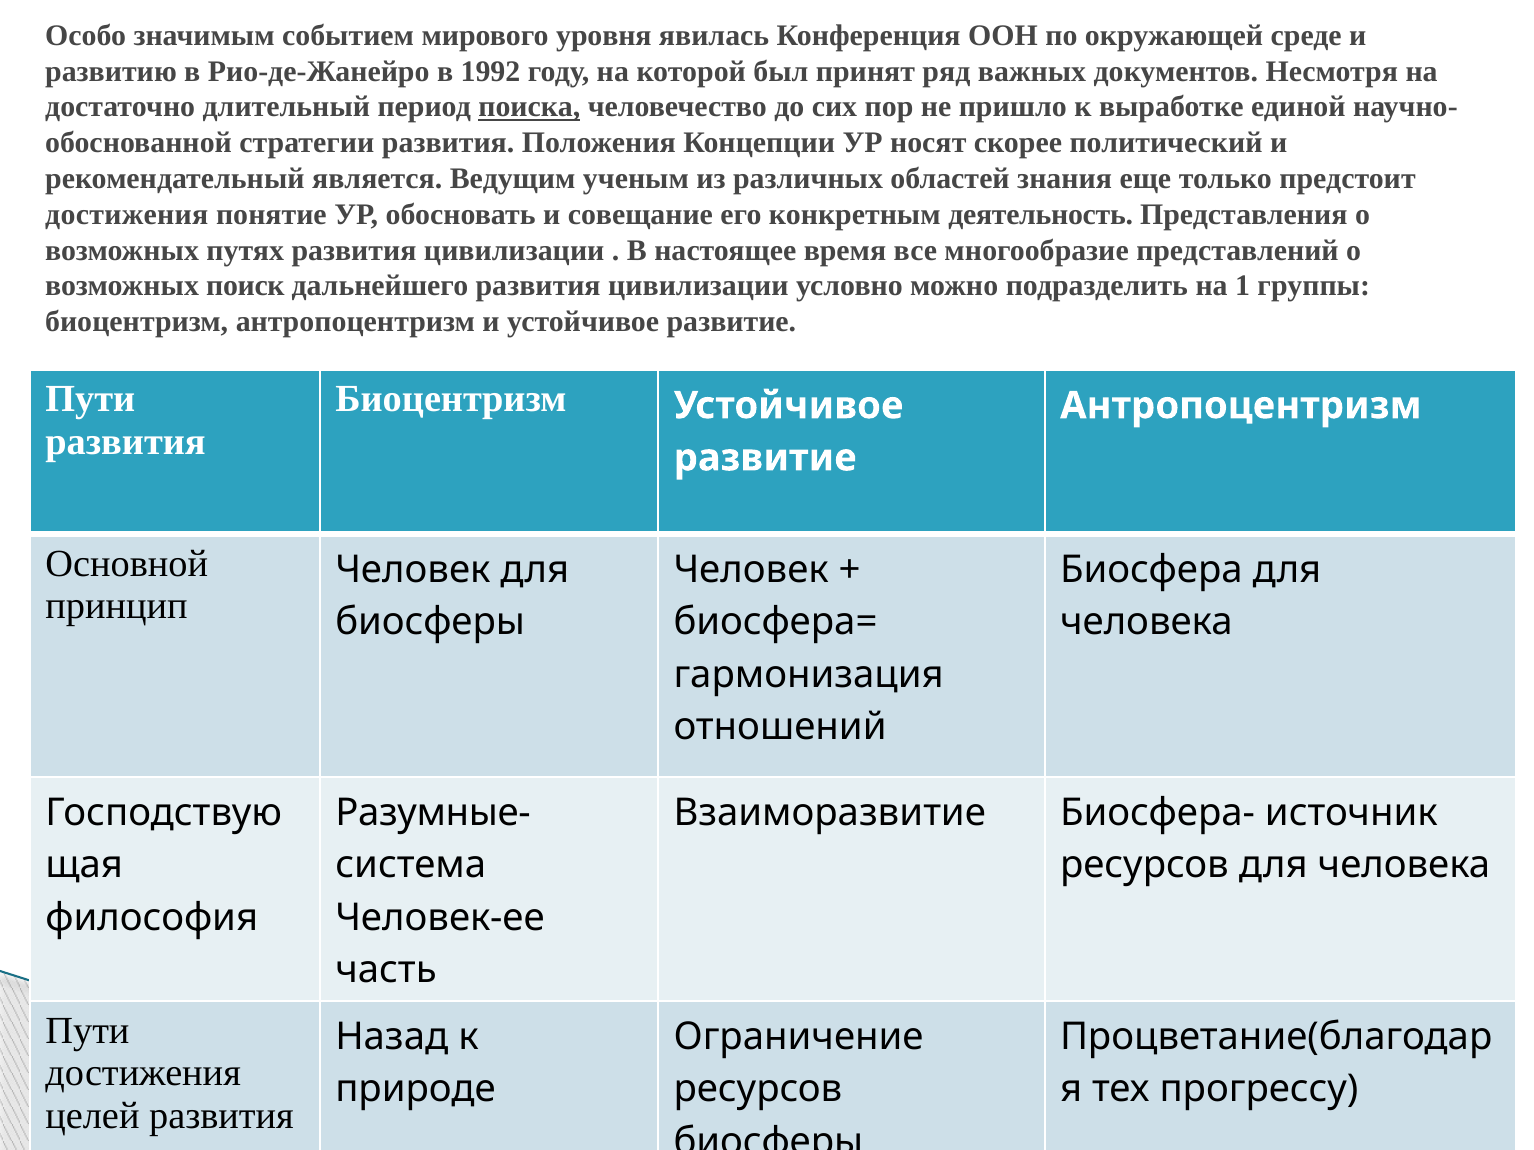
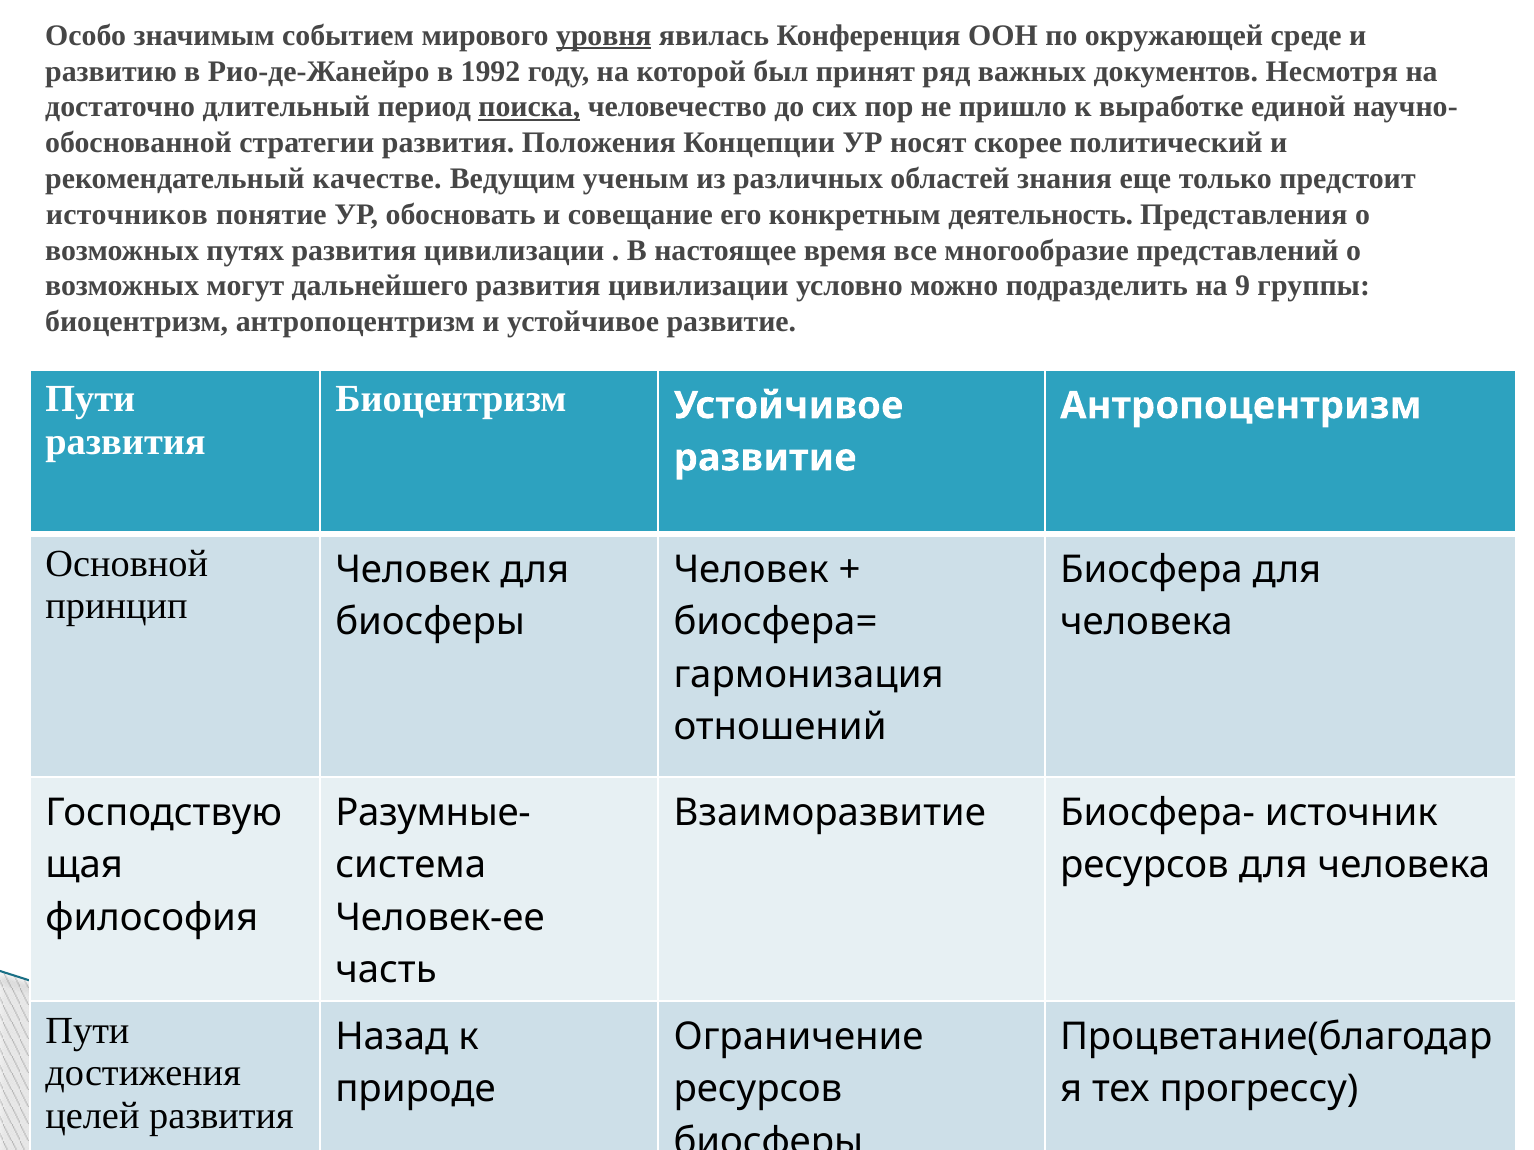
уровня underline: none -> present (604, 35)
является: является -> качестве (377, 179)
достижения: достижения -> источников (127, 214)
поиск: поиск -> могут (245, 286)
1: 1 -> 9 (1243, 286)
